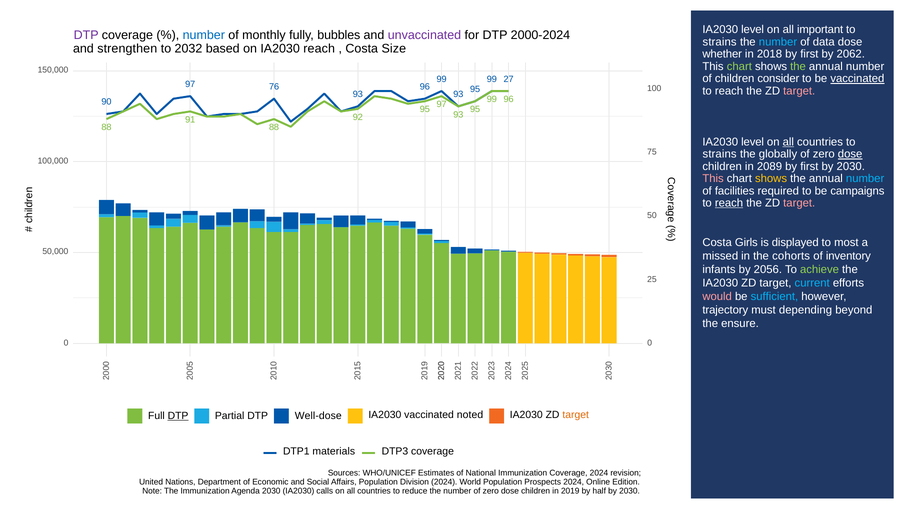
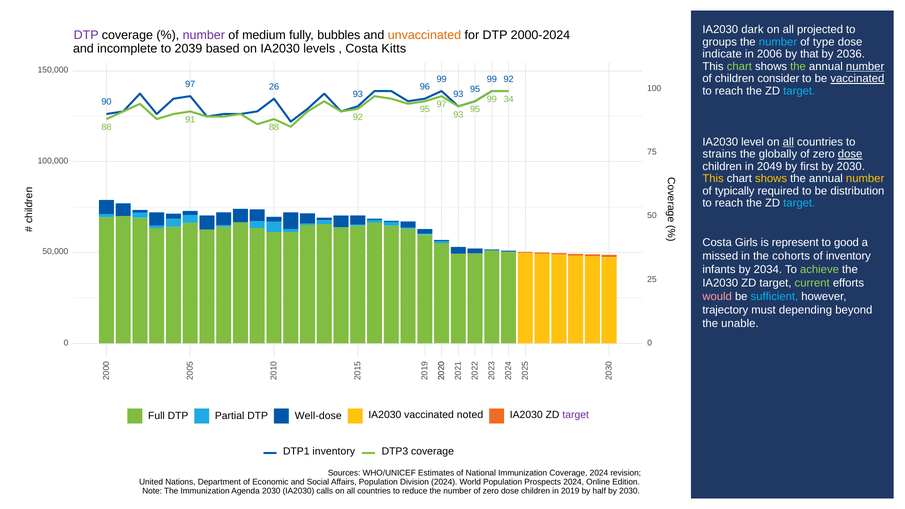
level: level -> dark (752, 30)
important: important -> projected (820, 30)
number colour: blue -> purple (204, 35)
monthly: monthly -> medium (264, 35)
unvaccinated colour: purple -> orange (424, 35)
strains: strains -> groups (720, 42)
data: data -> type (824, 42)
strengthen: strengthen -> incomplete (127, 48)
2032: 2032 -> 2039 (188, 48)
IA2030 reach: reach -> levels (319, 48)
Size: Size -> Kitts (394, 48)
whether: whether -> indicate (722, 54)
2018: 2018 -> 2006 (769, 54)
first: first -> that (809, 54)
2062: 2062 -> 2036 (851, 54)
number underline: none -> present (865, 66)
99 27: 27 -> 92 (509, 79)
76: 76 -> 26 (274, 87)
target colour: pink -> light blue (799, 91)
99 96: 96 -> 34 (509, 99)
2089: 2089 -> 2049 (769, 166)
This colour: pink -> yellow (713, 179)
number colour: light blue -> yellow (865, 179)
facilities: facilities -> typically (735, 191)
campaigns: campaigns -> distribution (857, 191)
reach underline: present -> none (729, 203)
target colour: pink -> light blue (799, 203)
displayed: displayed -> represent (795, 242)
most: most -> good (846, 242)
2056: 2056 -> 2034 (768, 269)
current colour: light blue -> light green (812, 283)
ensure: ensure -> unable (740, 324)
DTP underline: present -> none (178, 416)
target colour: orange -> purple (576, 415)
DTP1 materials: materials -> inventory (334, 452)
